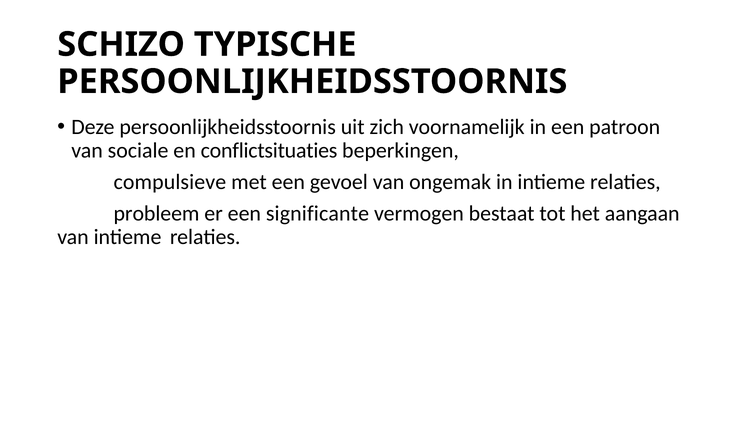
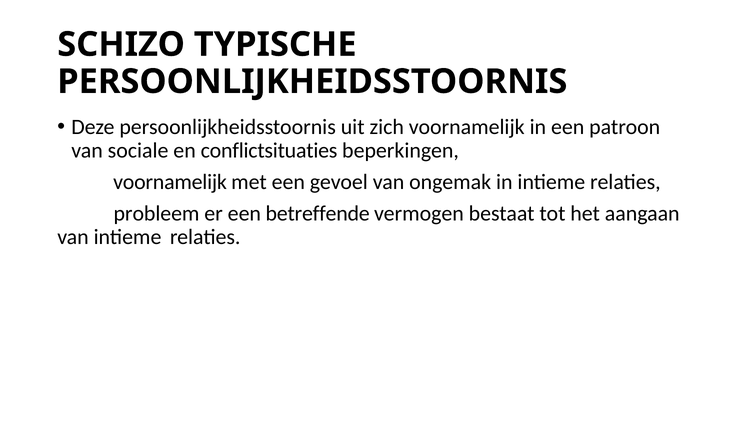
compulsieve: compulsieve -> voornamelijk (170, 182)
significante: significante -> betreffende (318, 214)
